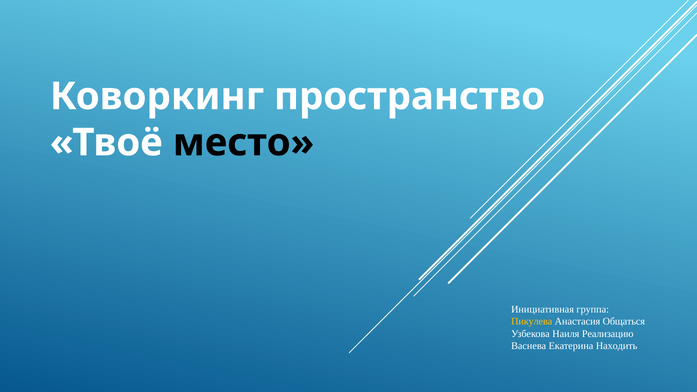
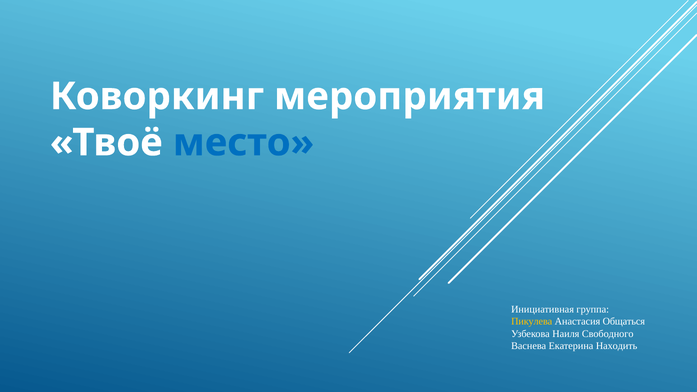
пространство: пространство -> мероприятия (410, 96)
место colour: black -> blue (243, 143)
Реализацию: Реализацию -> Свободного (608, 334)
